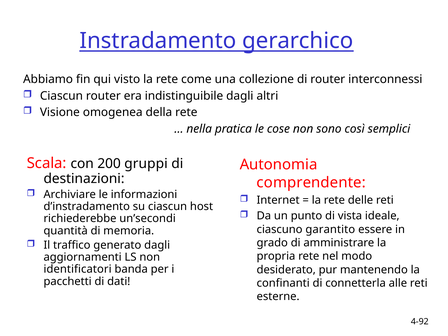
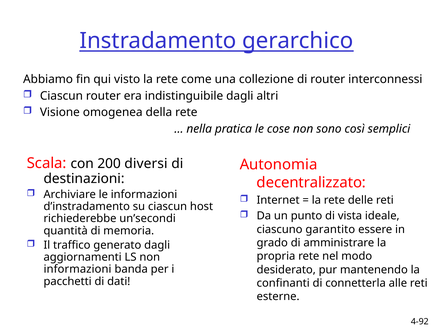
gruppi: gruppi -> diversi (146, 164)
comprendente: comprendente -> decentralizzato (311, 183)
identificatori: identificatori -> informazioni (78, 269)
